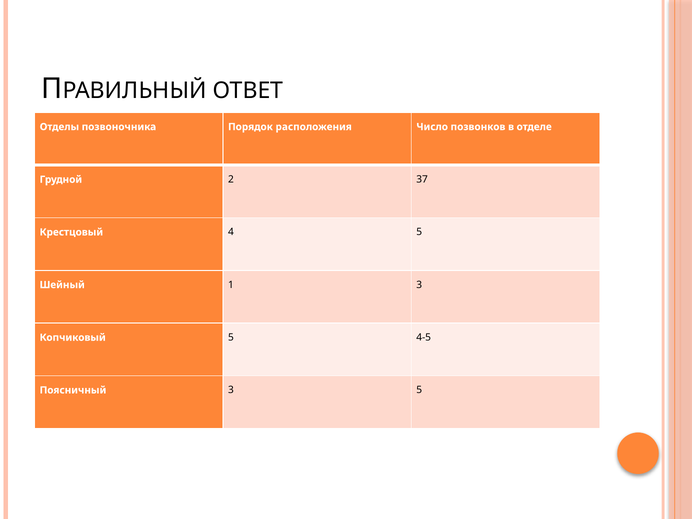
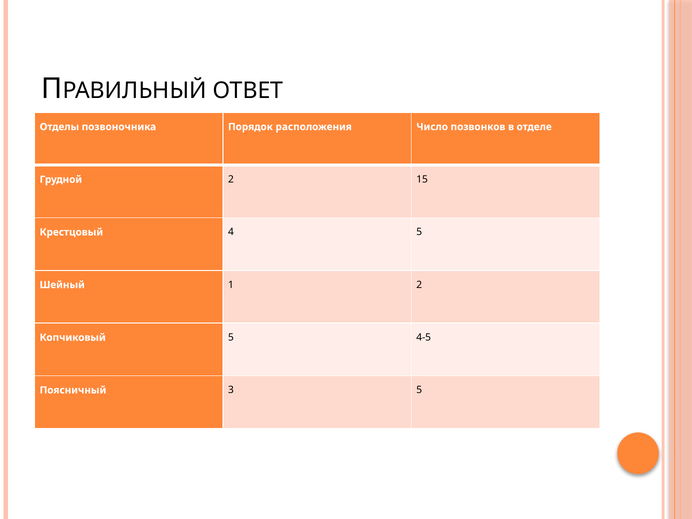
37: 37 -> 15 (422, 180)
1 3: 3 -> 2 (419, 285)
